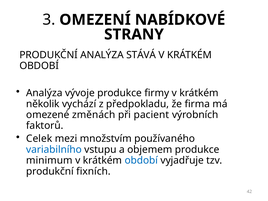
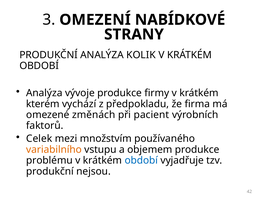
STÁVÁ: STÁVÁ -> KOLIK (141, 55)
několik: několik -> kterém (43, 104)
variabilního colour: blue -> orange (54, 150)
minimum: minimum -> problému (49, 160)
fixních: fixních -> nejsou (94, 171)
